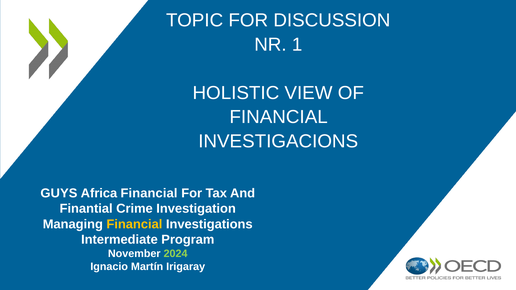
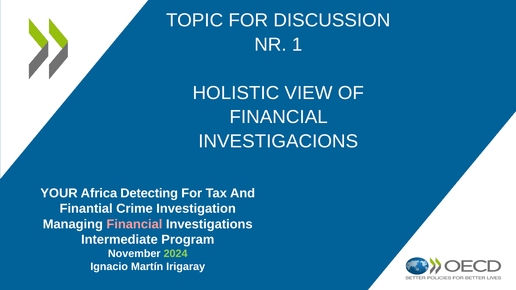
GUYS: GUYS -> YOUR (59, 193)
Africa Financial: Financial -> Detecting (149, 193)
Financial colour: yellow -> pink (134, 224)
